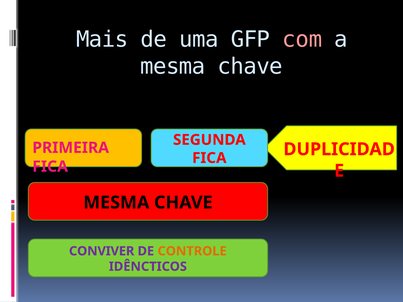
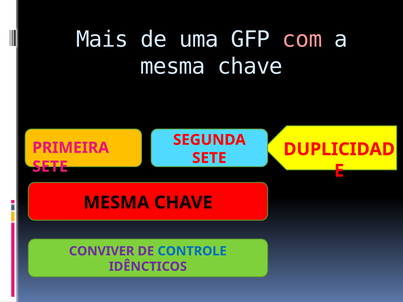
FICA: FICA -> SETE (209, 158)
FICA: FICA -> SETE (50, 167)
CONTROLE colour: orange -> blue (192, 251)
